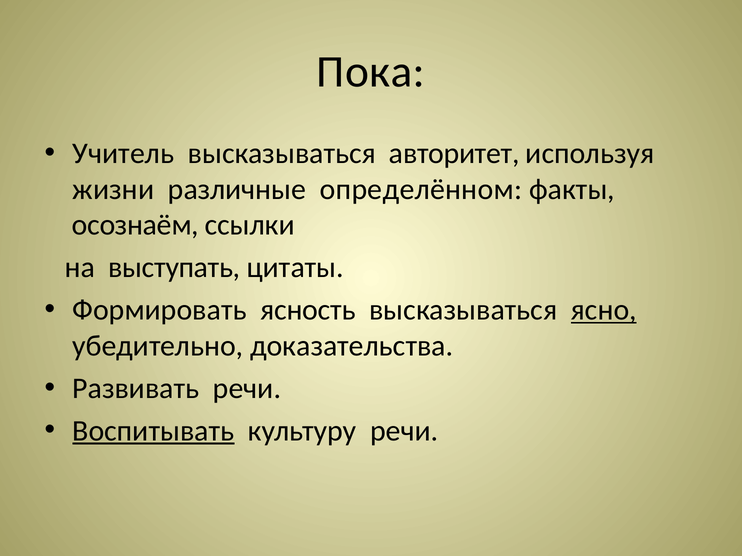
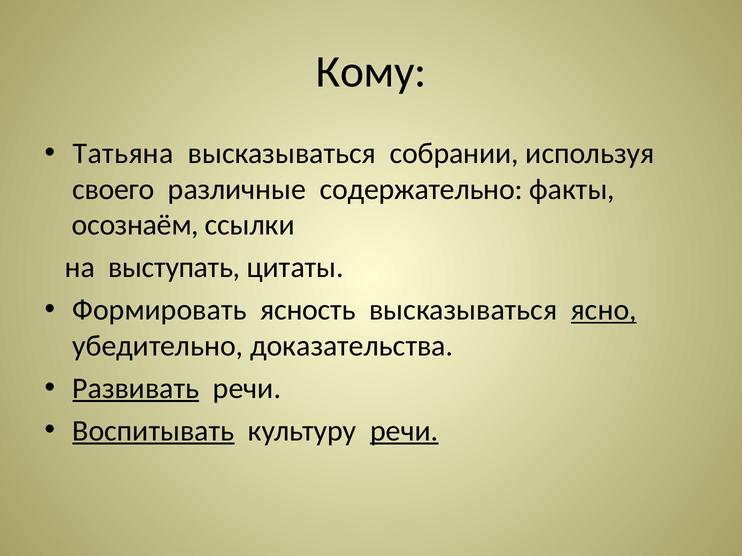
Пока: Пока -> Кому (371, 72)
Учитель: Учитель -> Татьяна (123, 154)
авторитет: авторитет -> собрании (454, 154)
жизни: жизни -> своего (113, 189)
определённом: определённом -> содержательно (421, 189)
Развивать underline: none -> present (136, 389)
речи underline: none -> present (404, 431)
